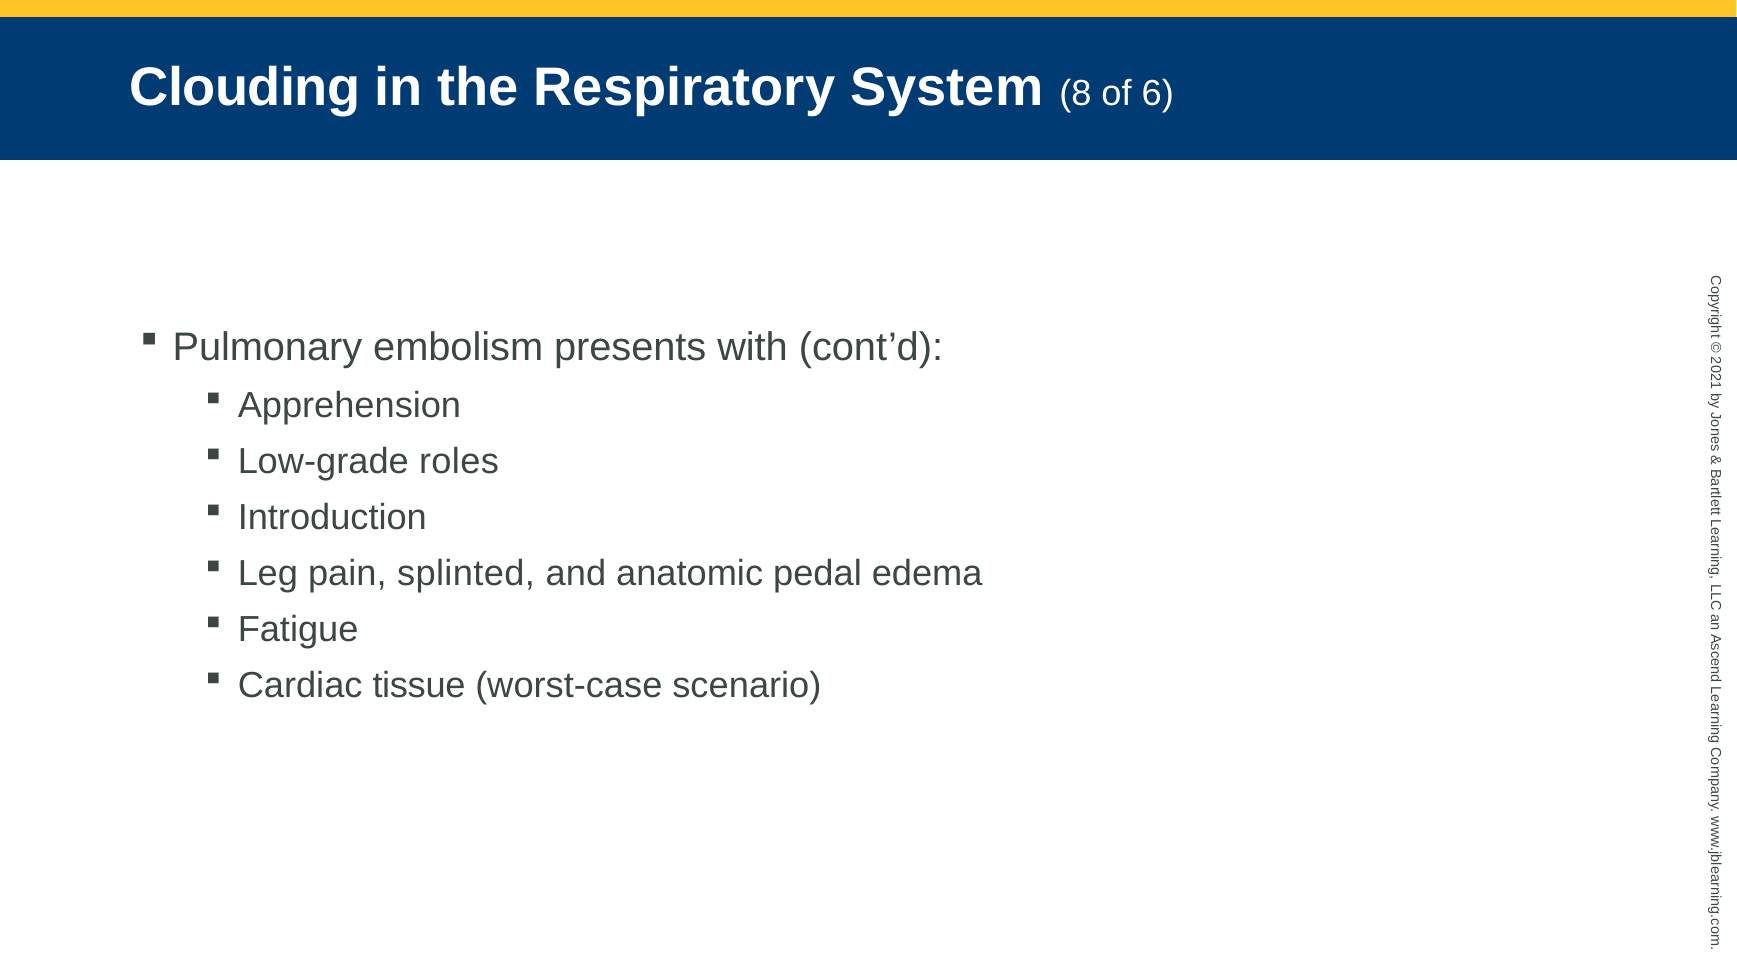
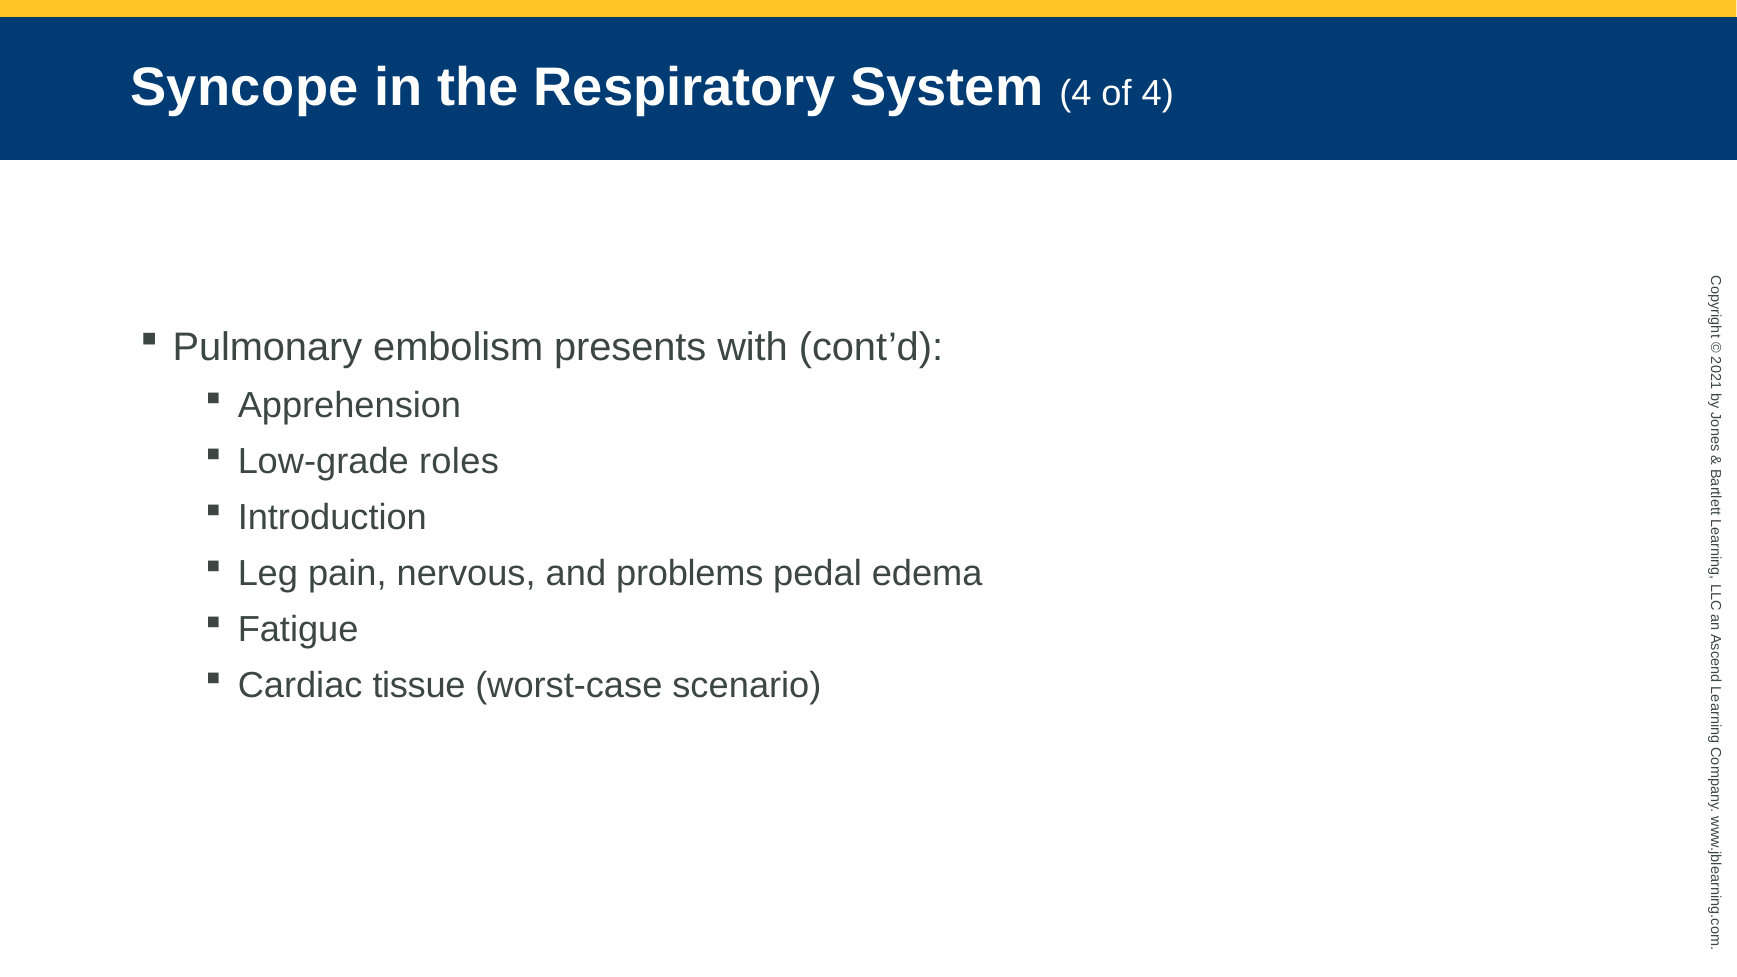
Clouding: Clouding -> Syncope (245, 87)
System 8: 8 -> 4 (1075, 93)
of 6: 6 -> 4 (1158, 93)
splinted: splinted -> nervous (466, 573)
anatomic: anatomic -> problems (690, 573)
